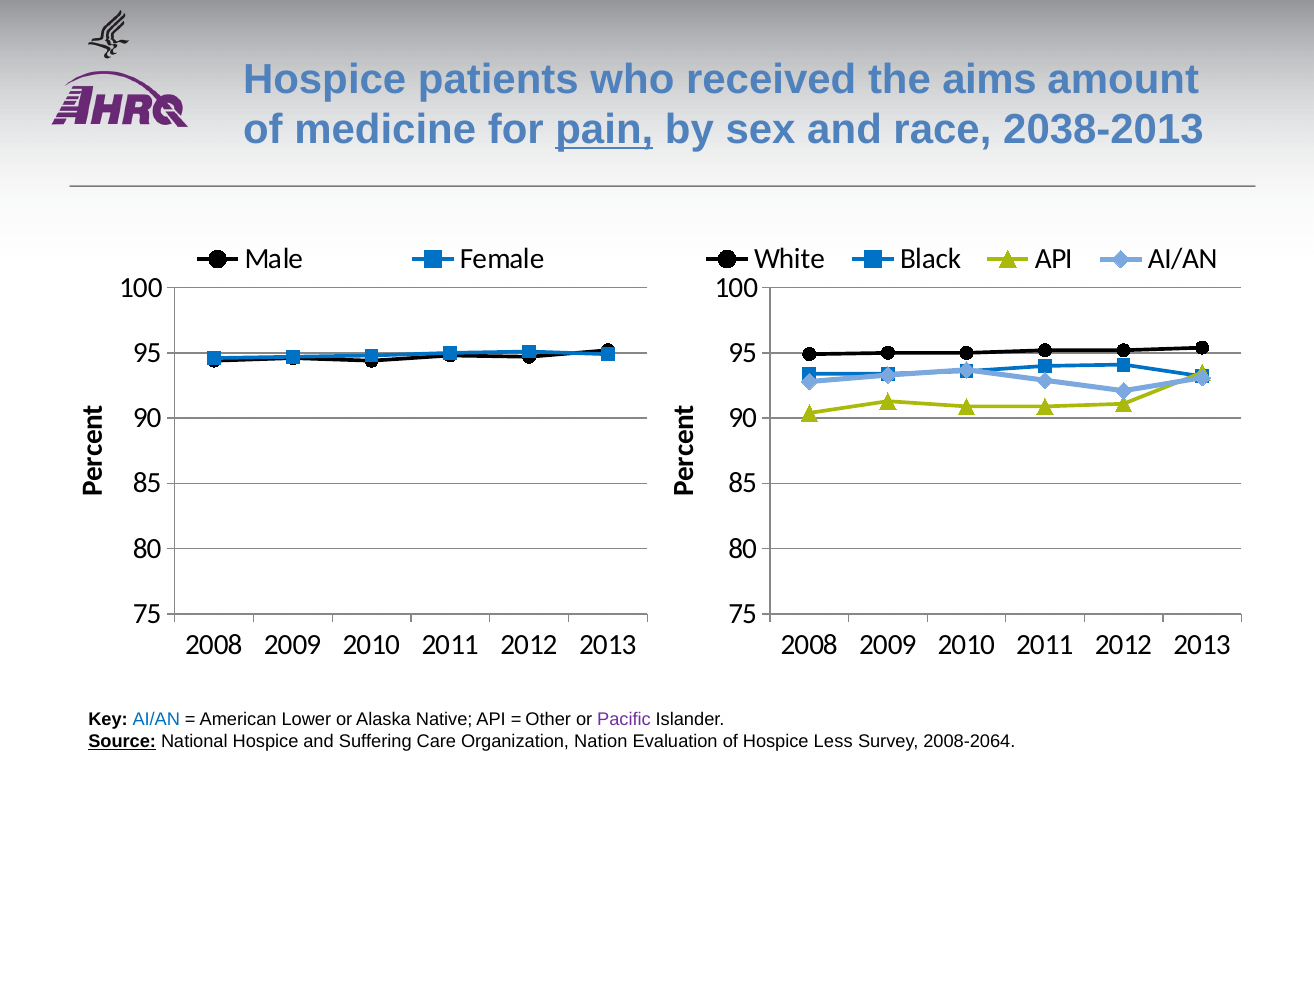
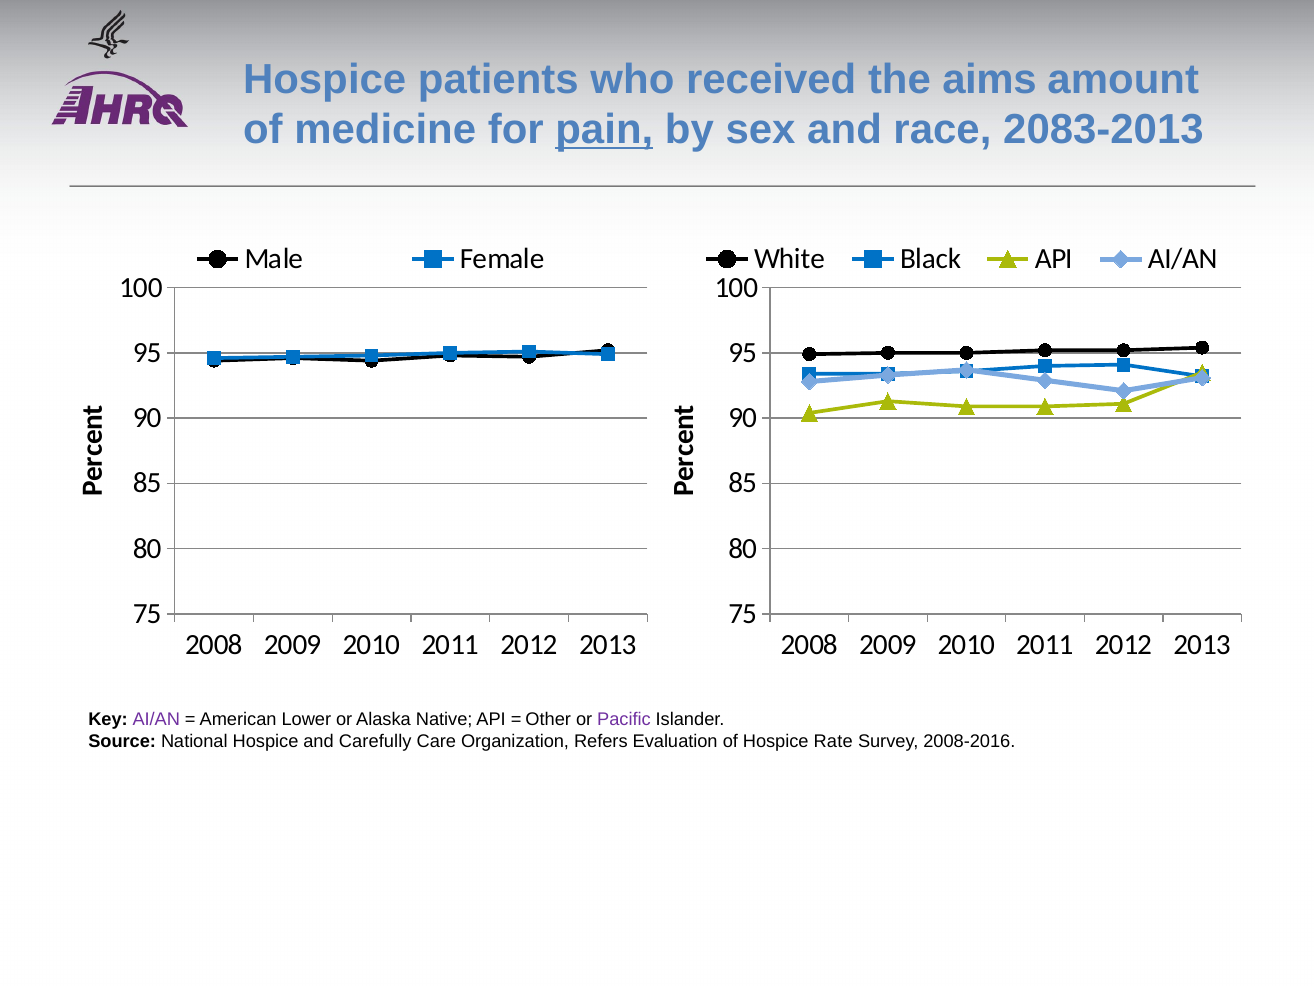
2038-2013: 2038-2013 -> 2083-2013 (1103, 130)
AI/AN colour: blue -> purple (156, 719)
Source underline: present -> none (122, 741)
Suffering: Suffering -> Carefully (375, 741)
Nation: Nation -> Refers (601, 741)
Less: Less -> Rate (833, 741)
2008-2064: 2008-2064 -> 2008-2016 (969, 741)
